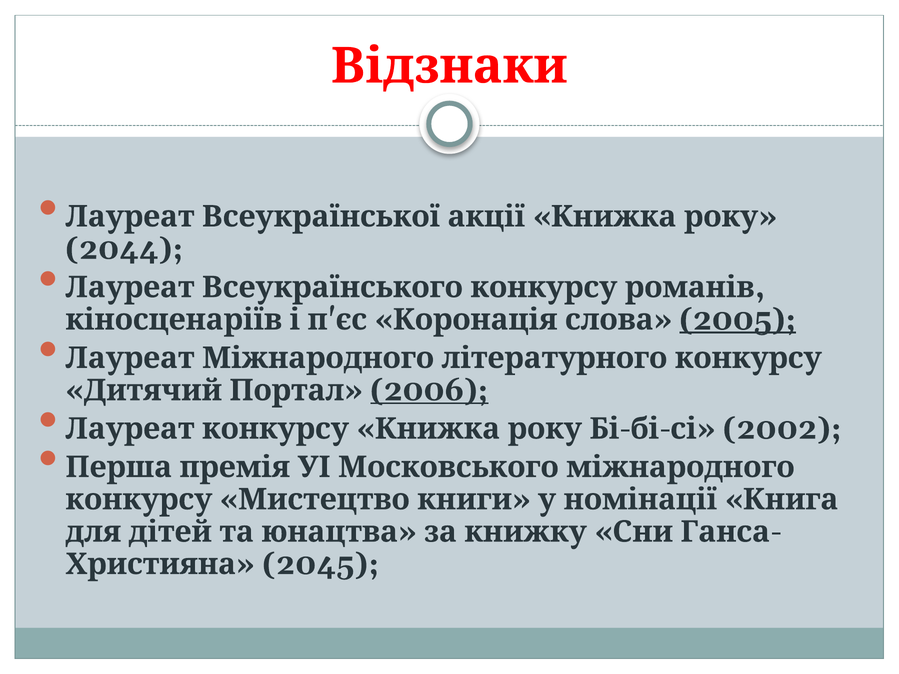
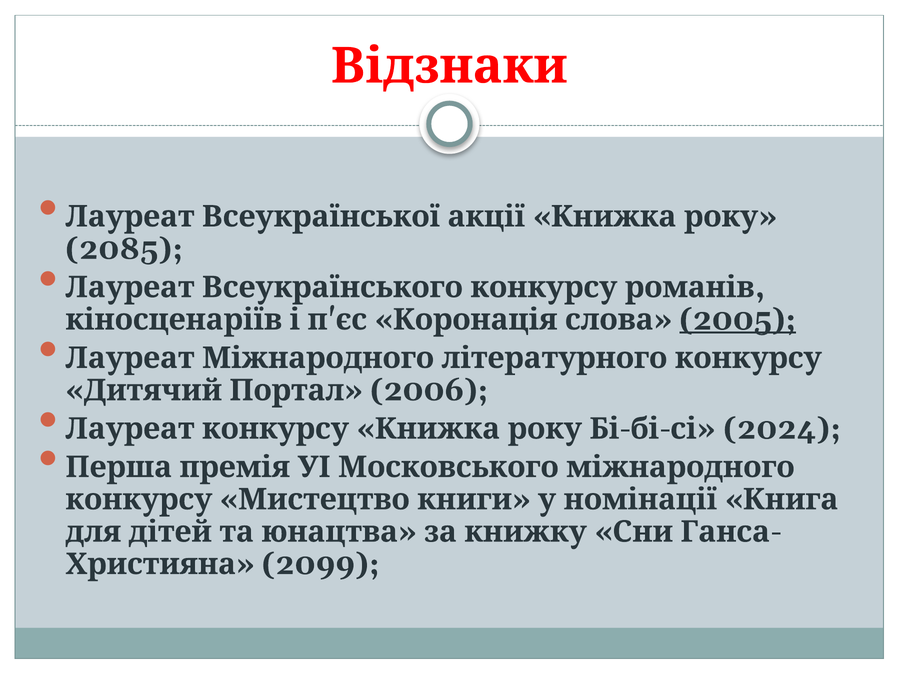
2044: 2044 -> 2085 (124, 249)
2006 underline: present -> none (429, 391)
2002: 2002 -> 2024 (782, 429)
2045: 2045 -> 2099 (321, 564)
